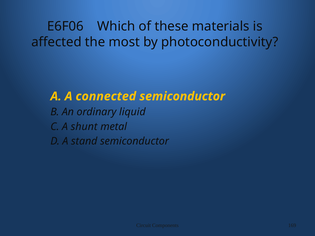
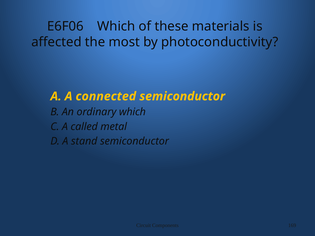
ordinary liquid: liquid -> which (132, 112)
shunt: shunt -> called (84, 127)
